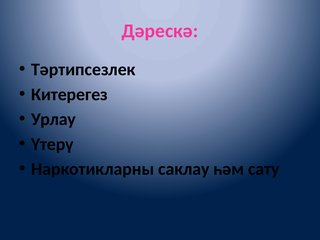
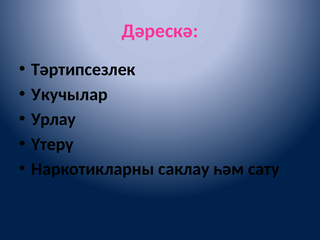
Китерегез: Китерегез -> Укучылар (69, 94)
